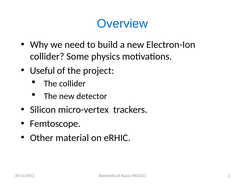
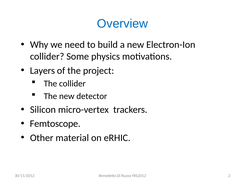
Useful: Useful -> Layers (42, 70)
